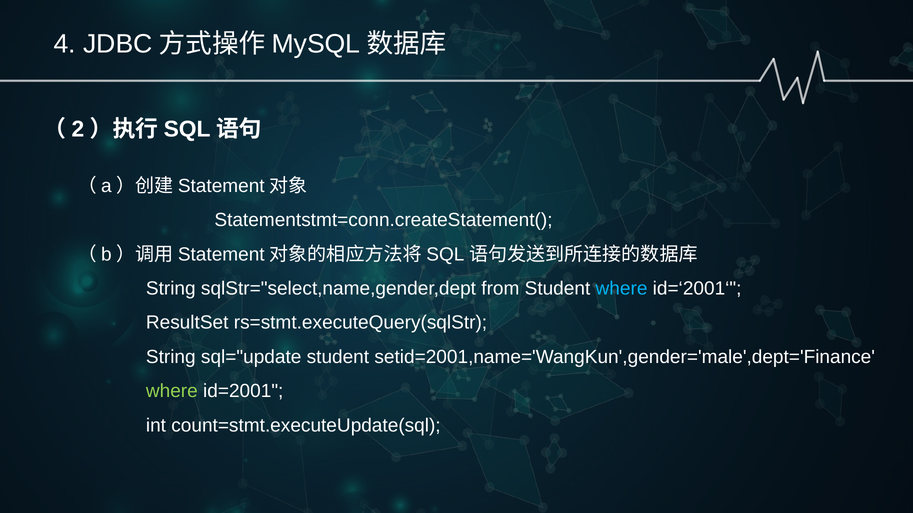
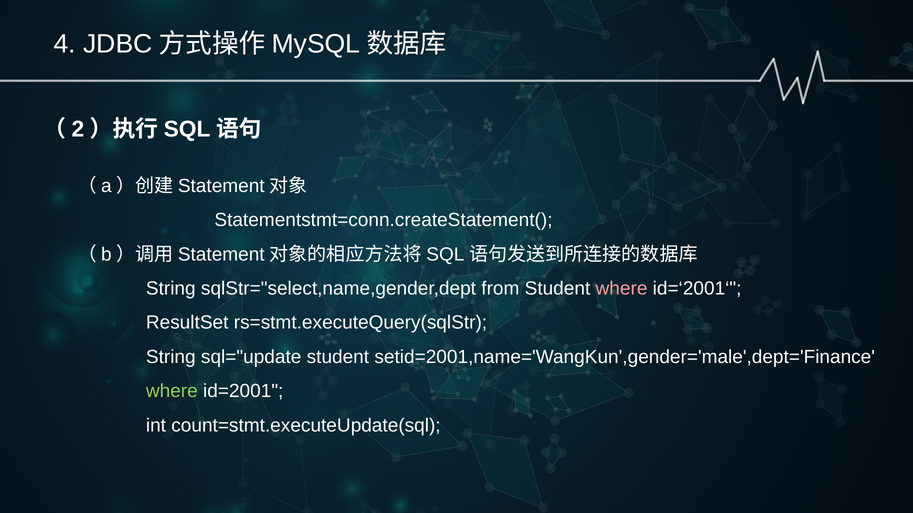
where colour: light blue -> pink (622, 289)
